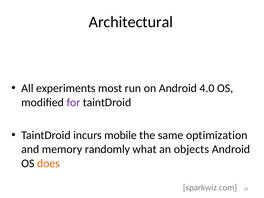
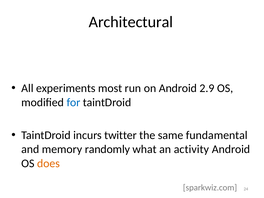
4.0: 4.0 -> 2.9 (207, 88)
for colour: purple -> blue (73, 102)
mobile: mobile -> twitter (121, 135)
optimization: optimization -> fundamental (217, 135)
objects: objects -> activity (191, 149)
